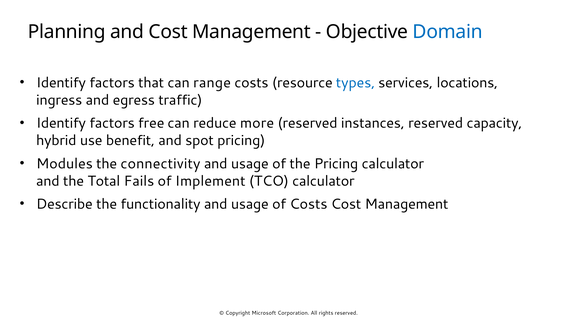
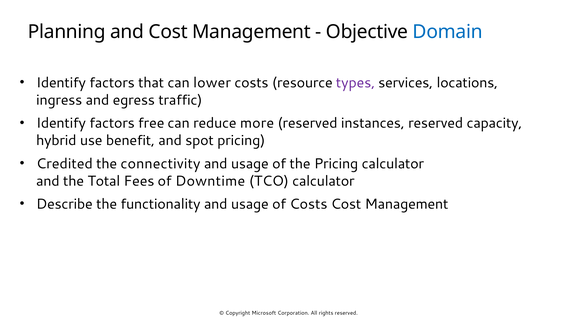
range: range -> lower (212, 83)
types colour: blue -> purple (356, 83)
Modules: Modules -> Credited (64, 164)
Fails: Fails -> Fees (139, 181)
Implement: Implement -> Downtime (210, 181)
